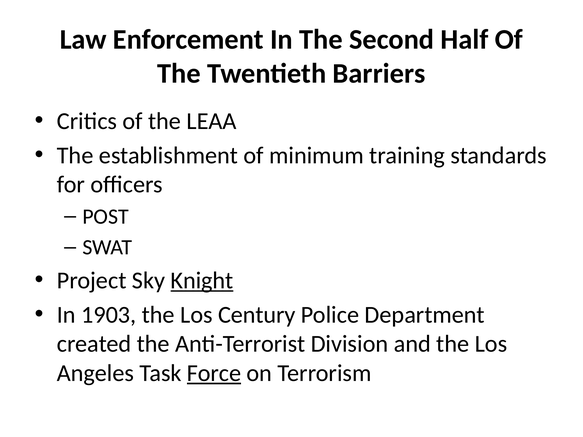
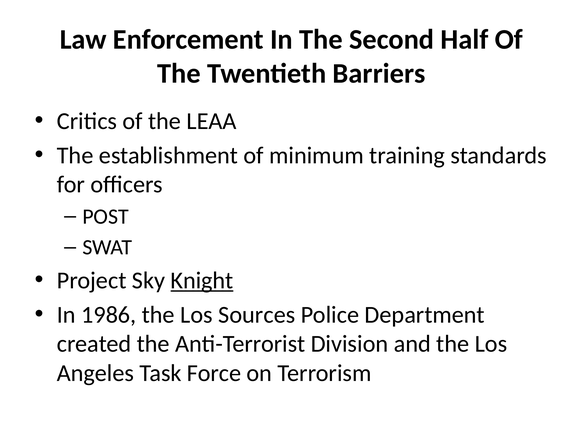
1903: 1903 -> 1986 (109, 315)
Century: Century -> Sources (257, 315)
Force underline: present -> none (214, 373)
